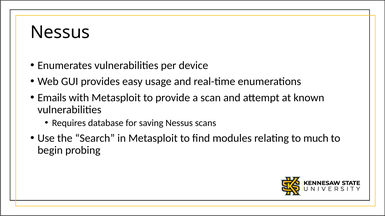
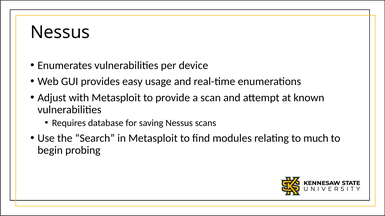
Emails: Emails -> Adjust (52, 98)
